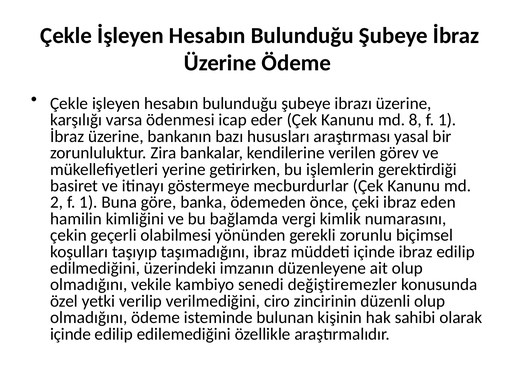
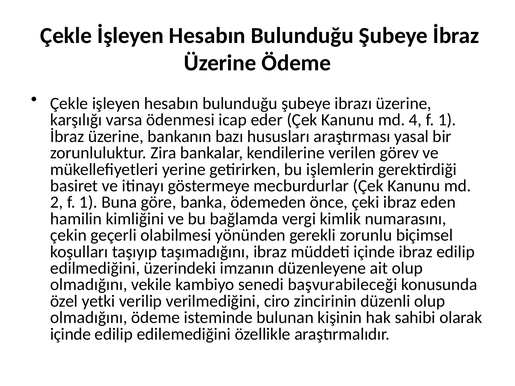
8: 8 -> 4 (415, 120)
değiştiremezler: değiştiremezler -> başvurabileceği (343, 285)
